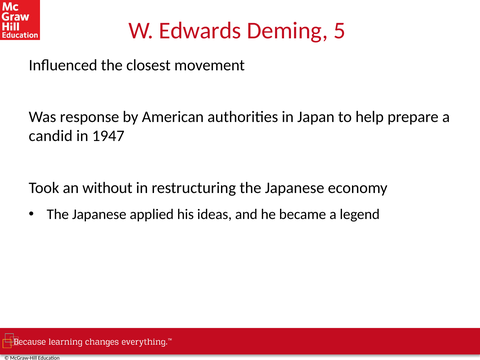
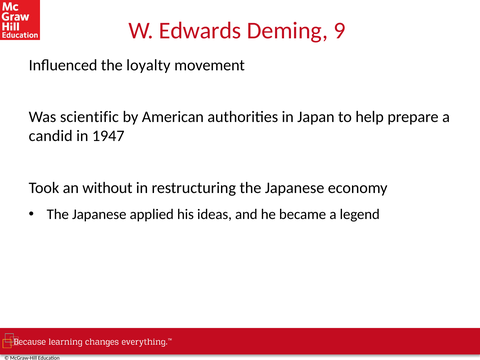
5: 5 -> 9 (340, 30)
closest: closest -> loyalty (148, 65)
response: response -> scientific (89, 117)
